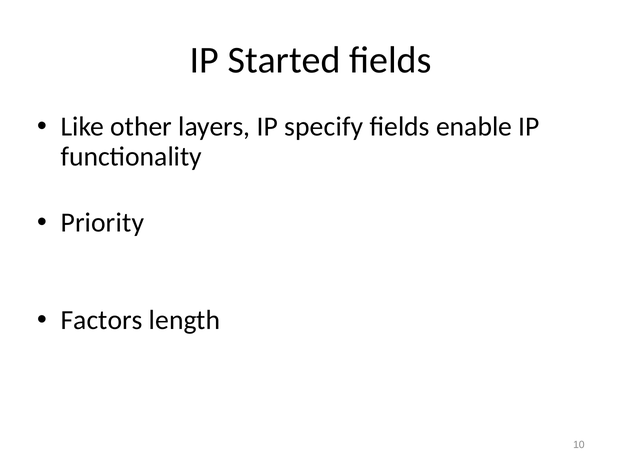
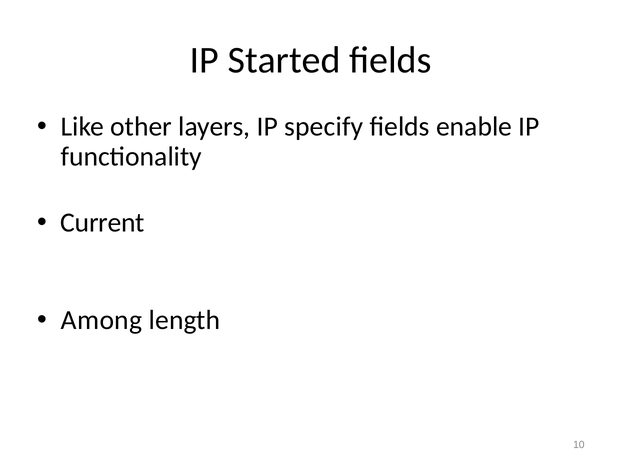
Priority: Priority -> Current (103, 223)
Factors: Factors -> Among (102, 320)
